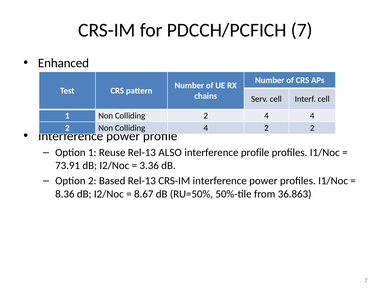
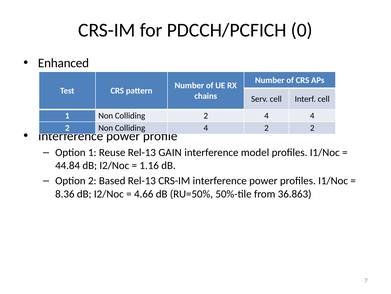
PDCCH/PCFICH 7: 7 -> 0 (302, 30)
ALSO: ALSO -> GAIN (170, 152)
interference profile: profile -> model (255, 152)
73.91: 73.91 -> 44.84 (68, 165)
3.36: 3.36 -> 1.16 (149, 165)
8.67: 8.67 -> 4.66 (144, 193)
